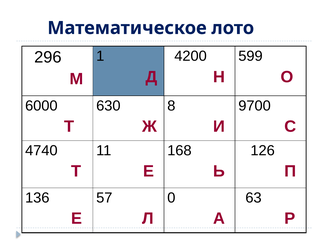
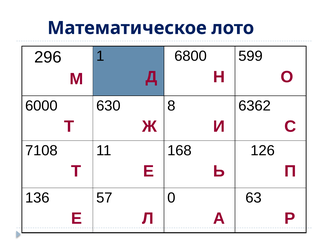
4200: 4200 -> 6800 (191, 56)
9700: 9700 -> 6362 (255, 106)
4740: 4740 -> 7108 (41, 151)
